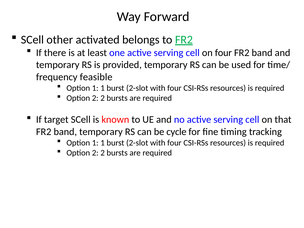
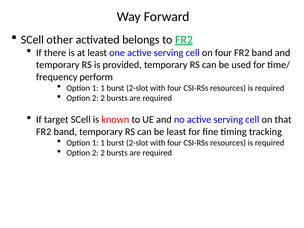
feasible: feasible -> perform (96, 77)
be cycle: cycle -> least (176, 132)
